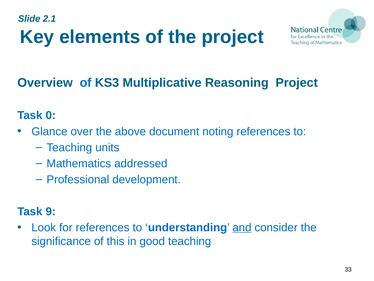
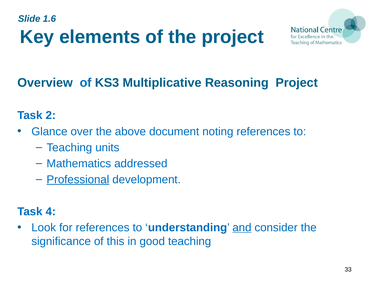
2.1: 2.1 -> 1.6 (49, 19)
0: 0 -> 2 (51, 115)
Professional underline: none -> present (78, 179)
9: 9 -> 4 (51, 211)
